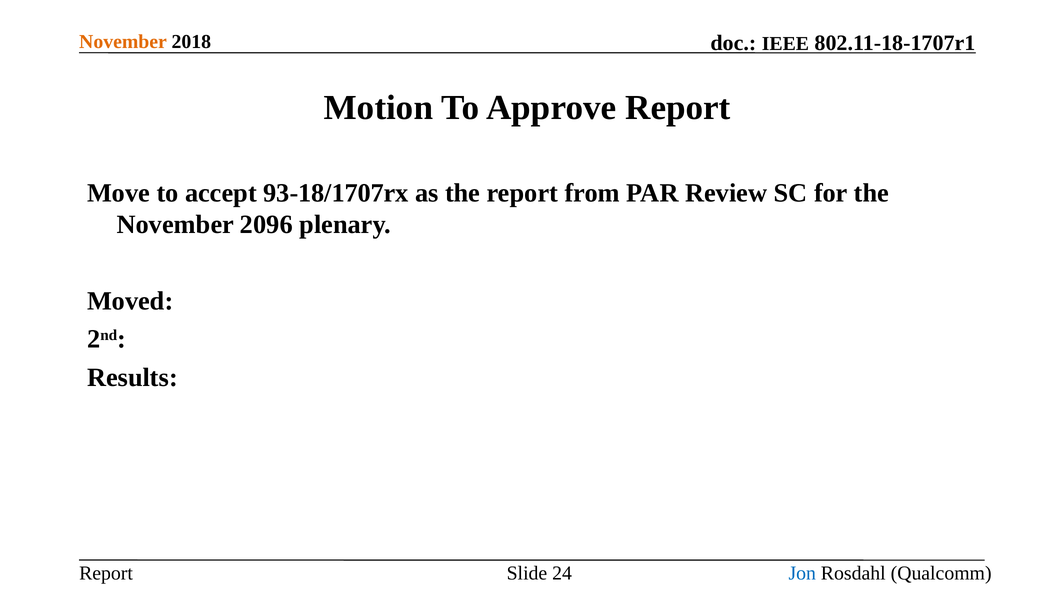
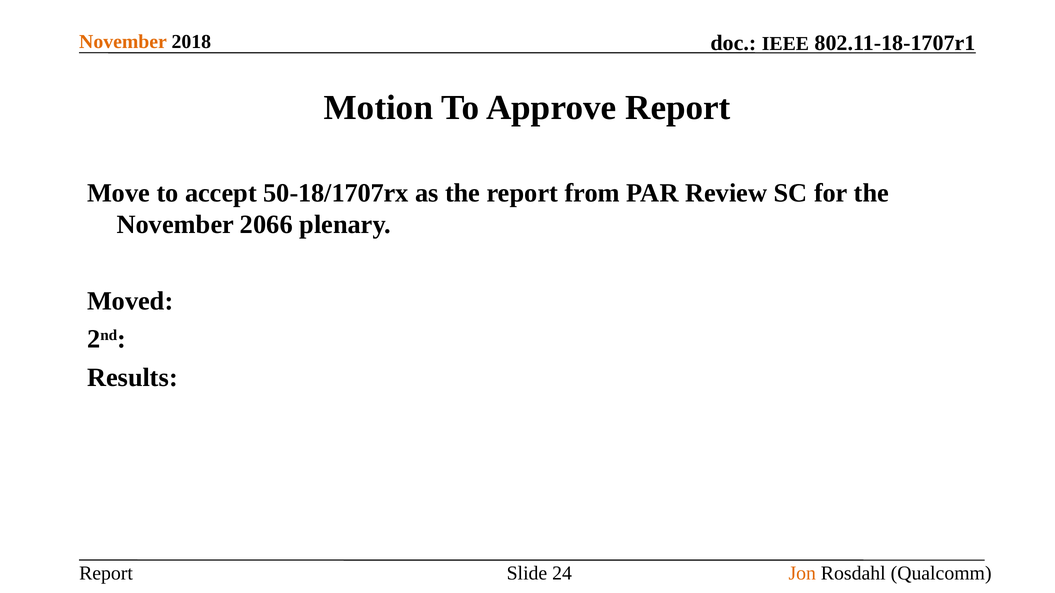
93-18/1707rx: 93-18/1707rx -> 50-18/1707rx (336, 193)
2096: 2096 -> 2066 (266, 225)
Jon colour: blue -> orange (802, 574)
